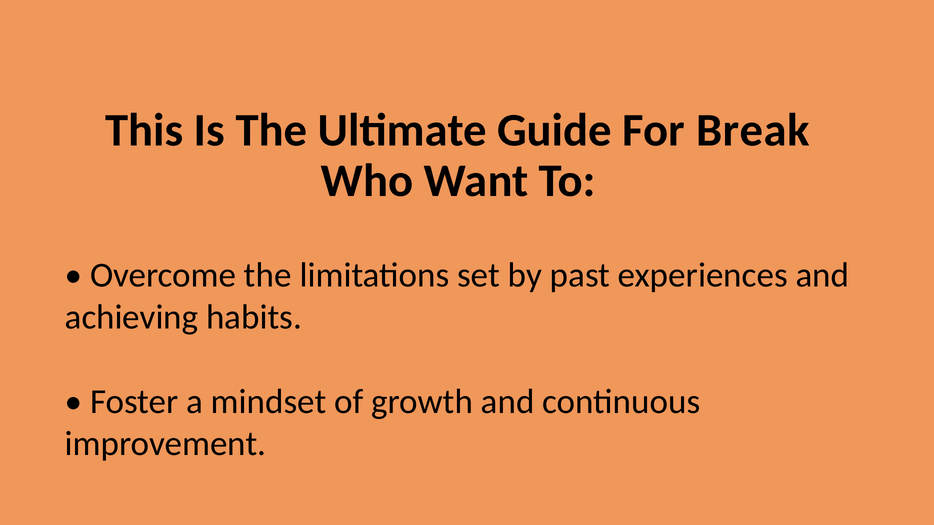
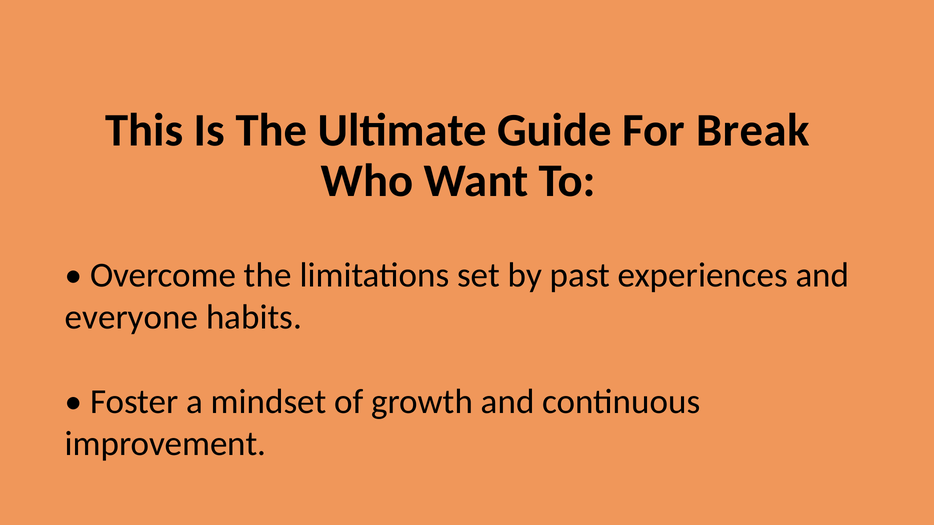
achieving: achieving -> everyone (131, 318)
